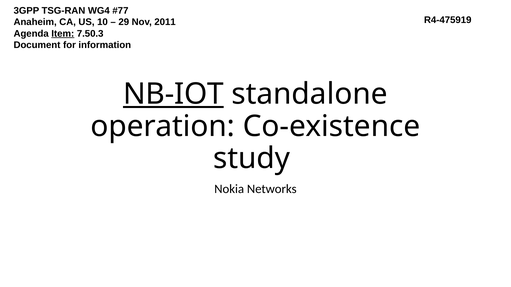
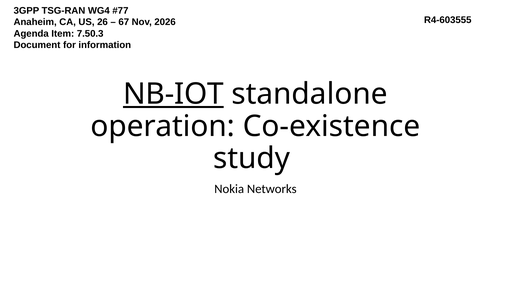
R4-475919: R4-475919 -> R4-603555 (448, 20)
10: 10 -> 26 (102, 22)
29: 29 -> 67 (124, 22)
2011: 2011 -> 2026 (165, 22)
Item underline: present -> none (63, 34)
